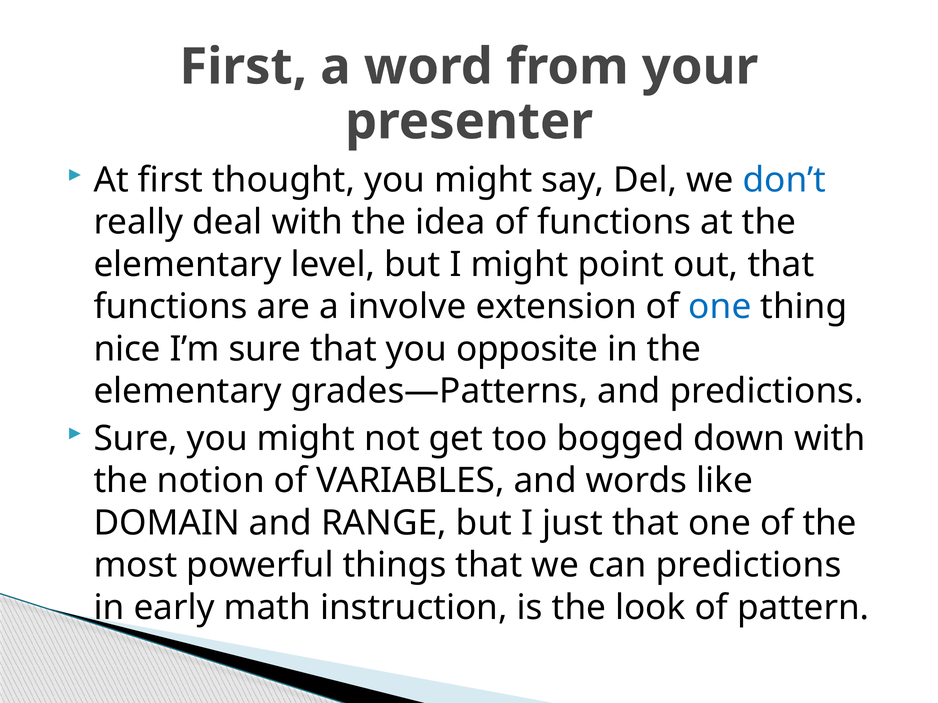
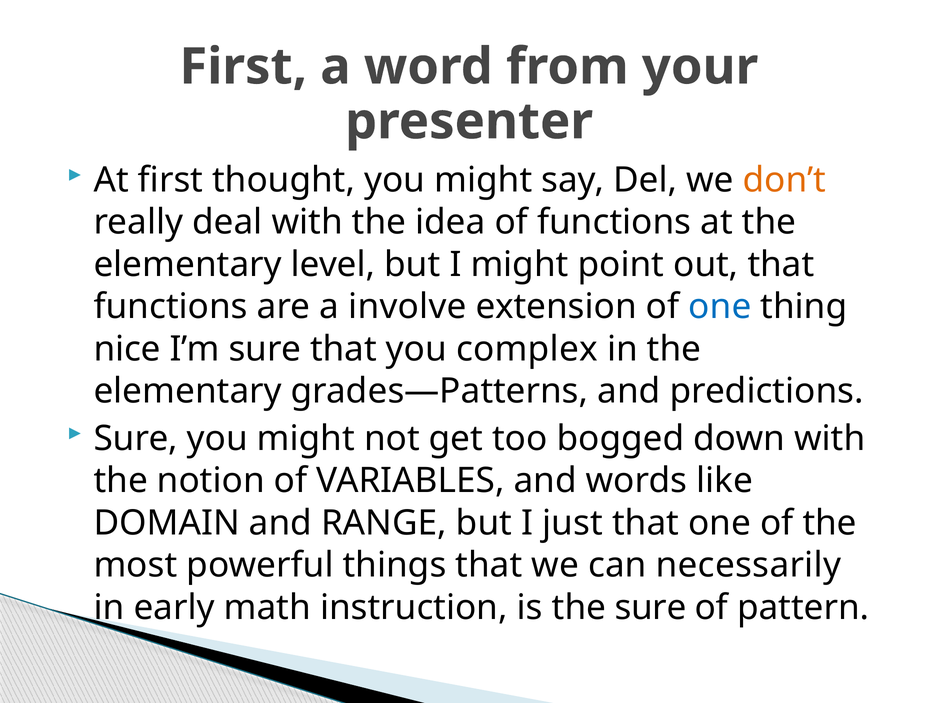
don’t colour: blue -> orange (784, 180)
opposite: opposite -> complex (527, 349)
can predictions: predictions -> necessarily (748, 566)
the look: look -> sure (650, 608)
